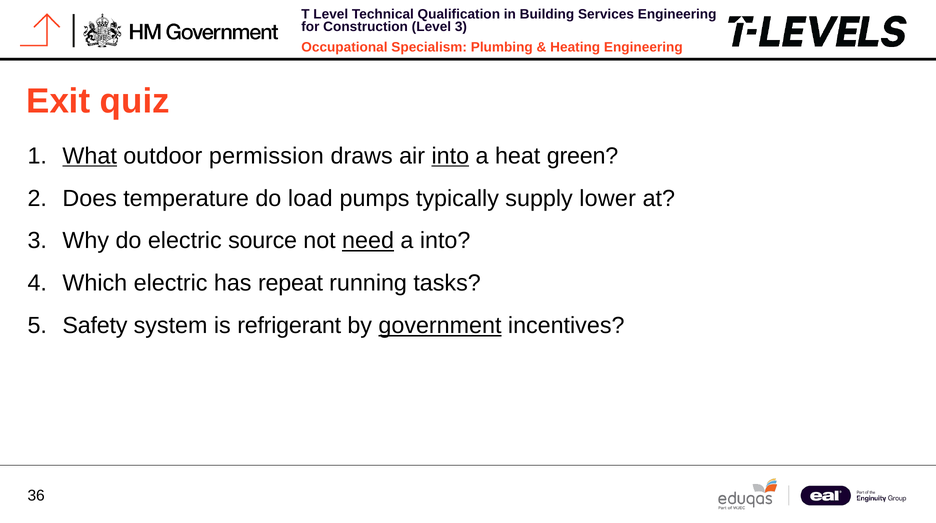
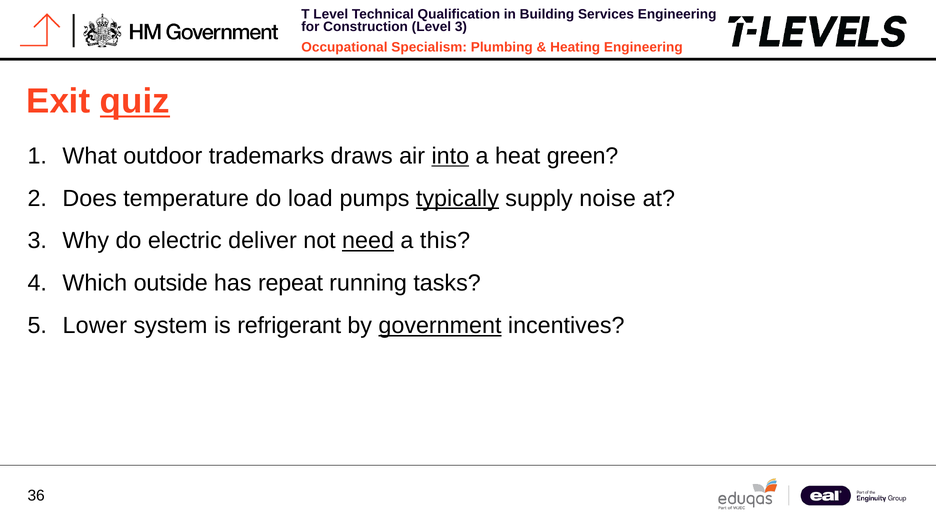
quiz underline: none -> present (135, 101)
What underline: present -> none (90, 156)
permission: permission -> trademarks (267, 156)
typically underline: none -> present (457, 198)
lower: lower -> noise (608, 198)
source: source -> deliver (262, 241)
a into: into -> this (445, 241)
Which electric: electric -> outside (171, 283)
Safety: Safety -> Lower (95, 326)
